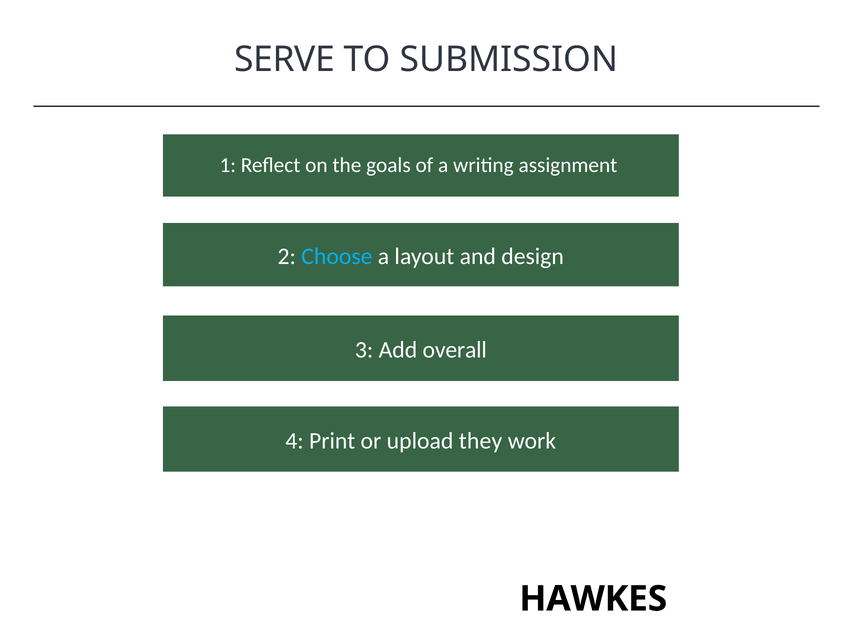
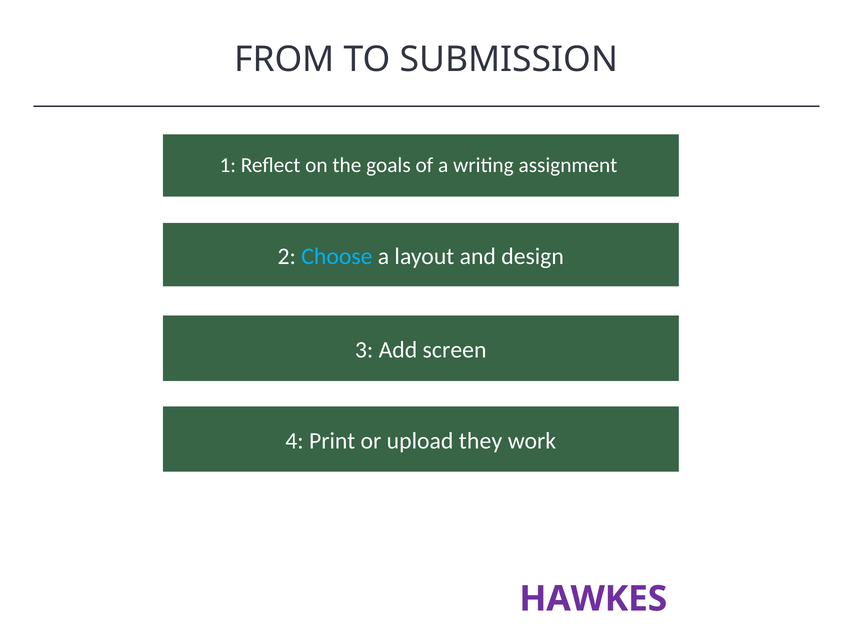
SERVE: SERVE -> FROM (285, 60)
overall: overall -> screen (455, 350)
HAWKES colour: black -> purple (593, 599)
